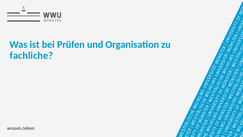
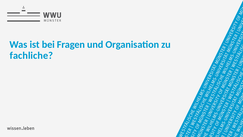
Prüfen: Prüfen -> Fragen (71, 45)
